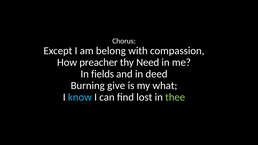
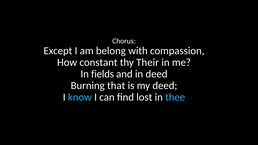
preacher: preacher -> constant (98, 62)
Need: Need -> Their (148, 62)
give: give -> that (116, 86)
my what: what -> deed (165, 86)
thee colour: light green -> light blue (175, 97)
